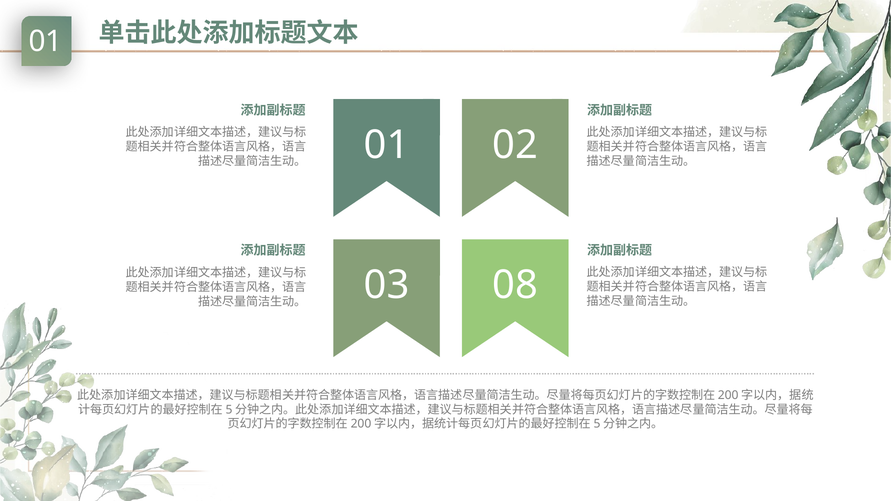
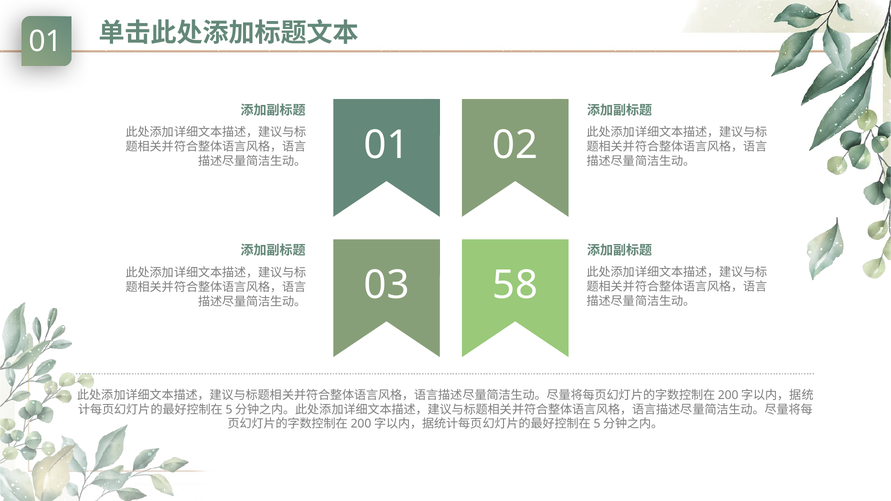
08: 08 -> 58 (515, 285)
